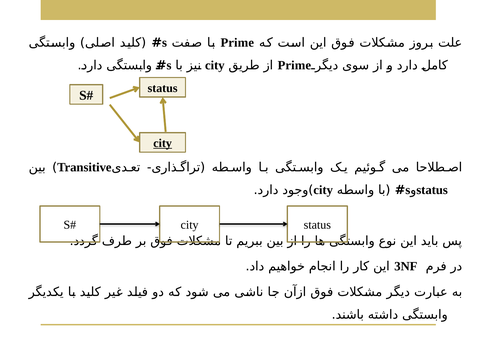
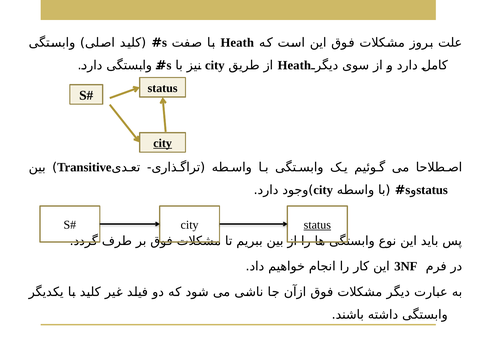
Prime: Prime -> Heath (237, 43)
Prime: Prime -> Heath (294, 65)
status underline: none -> present (317, 224)
